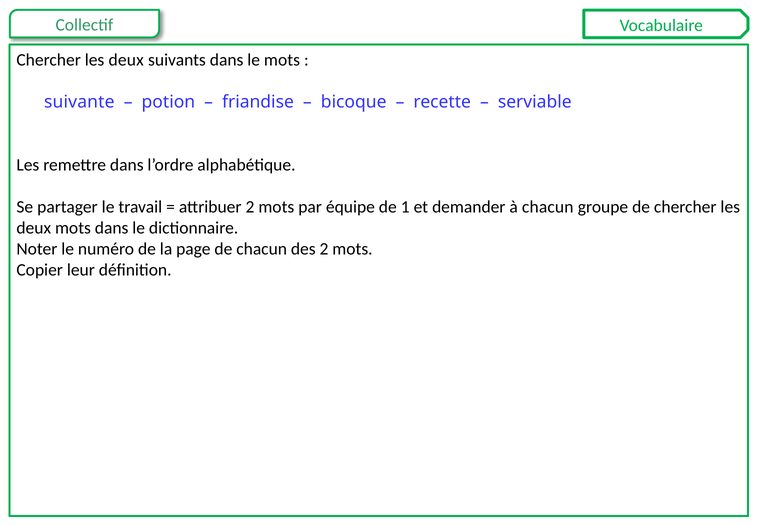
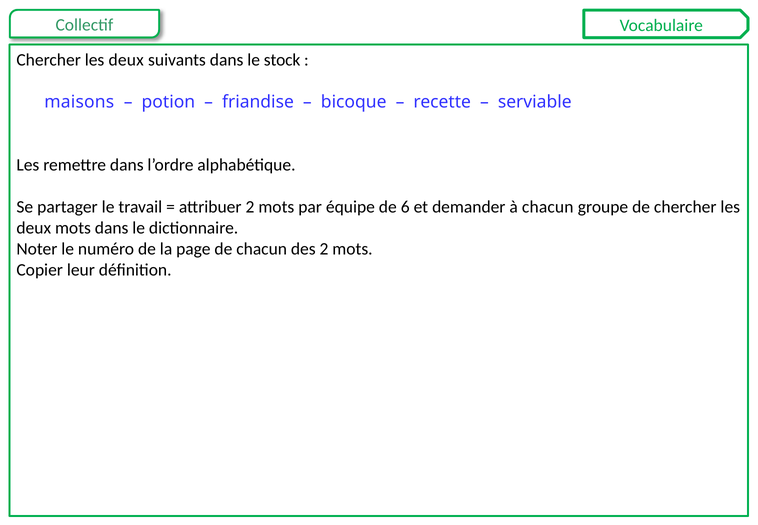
le mots: mots -> stock (282, 60)
suivante: suivante -> maisons (79, 102)
1: 1 -> 6 (405, 207)
